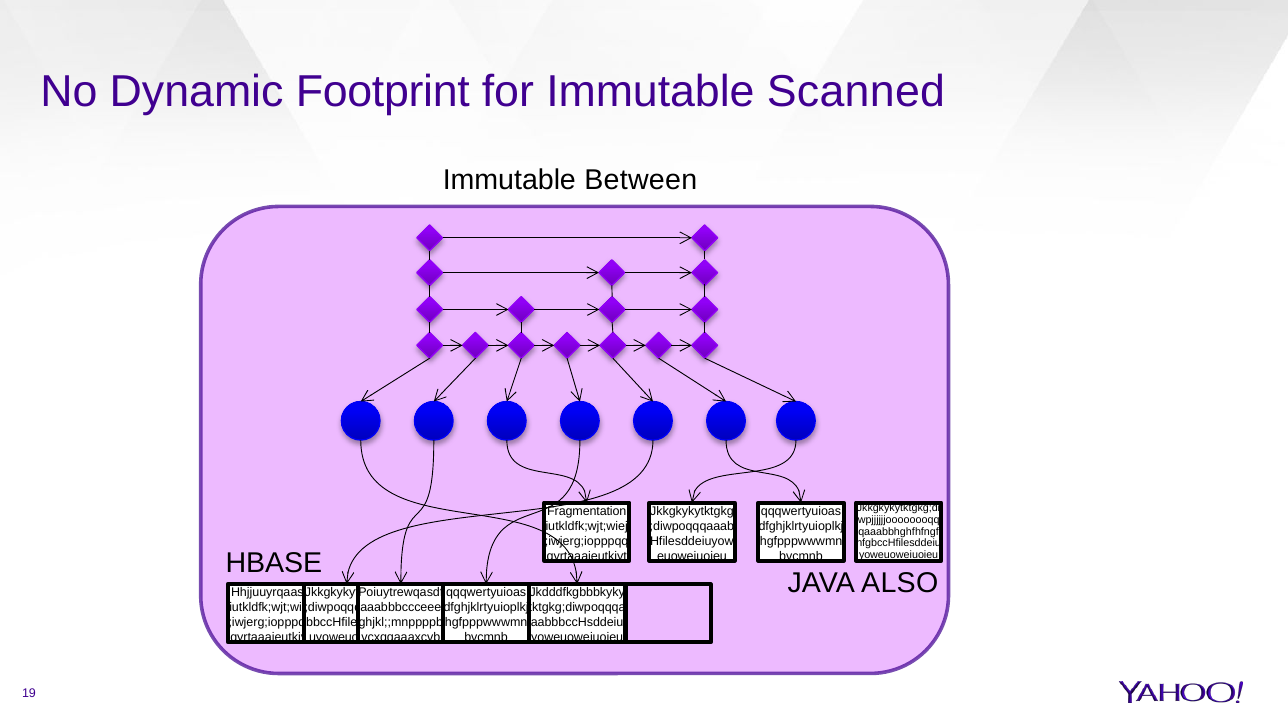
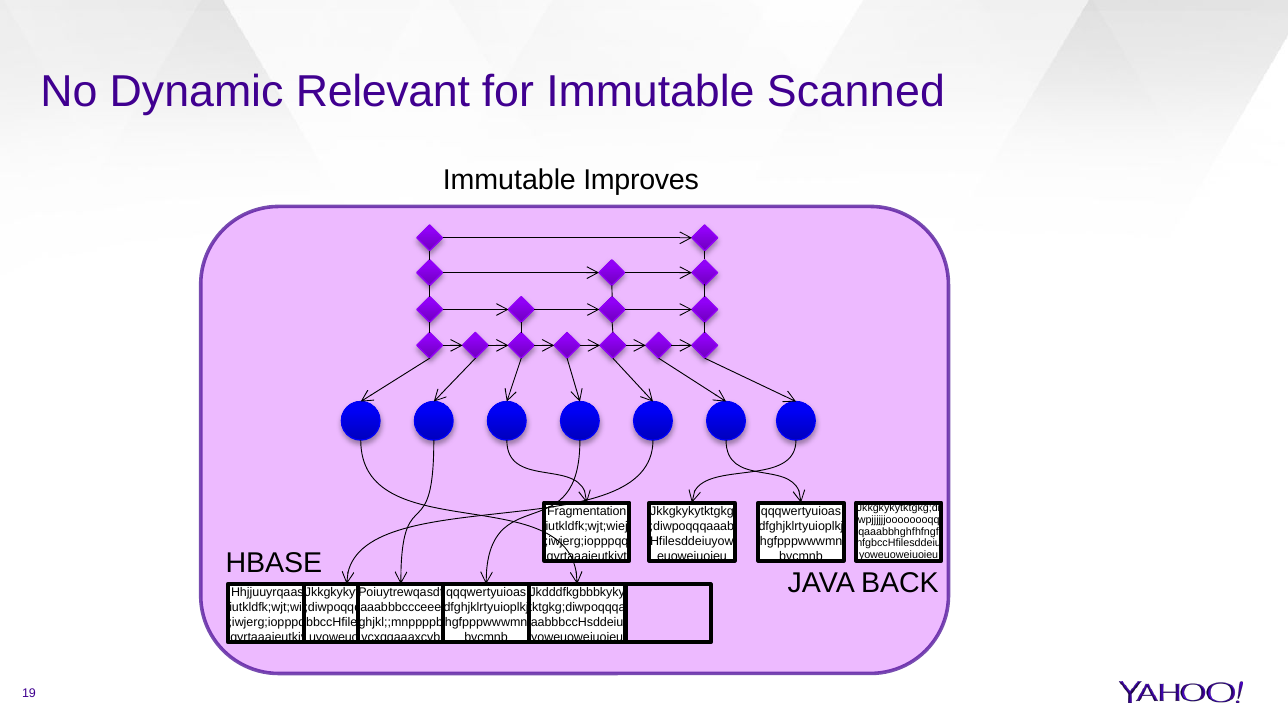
Footprint: Footprint -> Relevant (383, 92)
Between: Between -> Improves (641, 181)
ALSO: ALSO -> BACK (900, 584)
